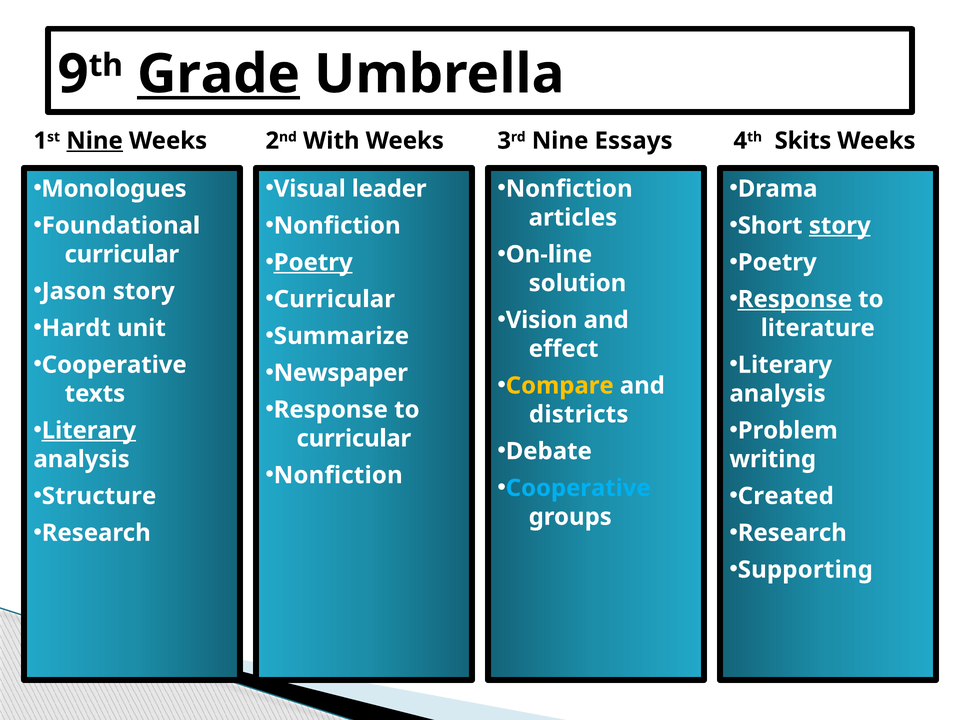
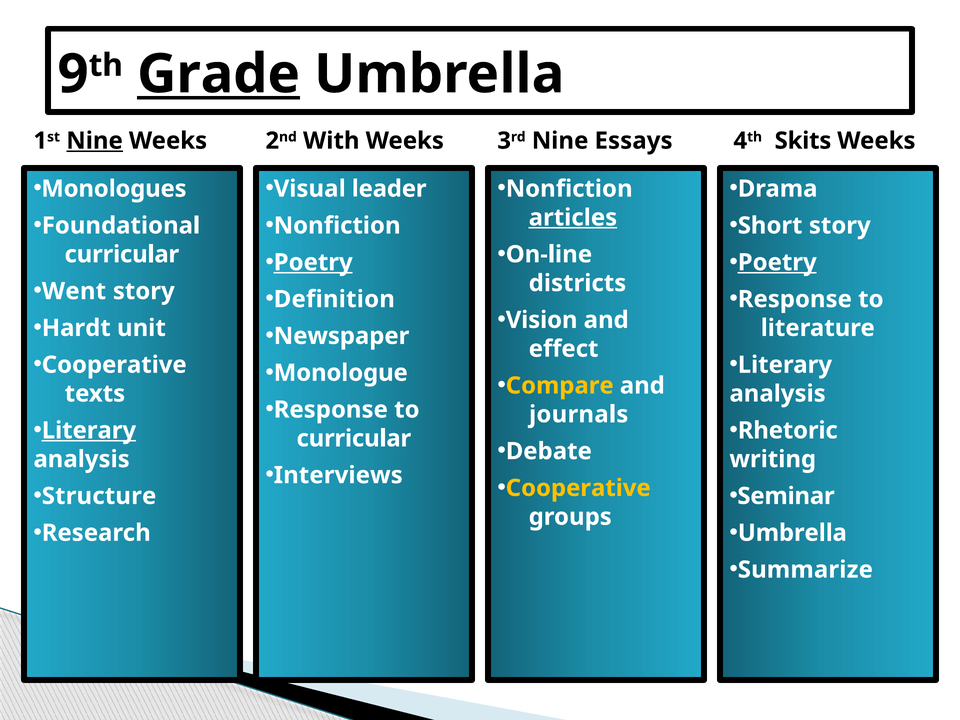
story underline: present -> none (840, 226)
articles underline: none -> present (573, 218)
Poetry underline: none -> present (777, 262)
Jason: Jason -> Went (74, 291)
solution: solution -> districts (577, 283)
Curricular: Curricular -> Definition (334, 299)
Response underline: present -> none (795, 299)
Summarize: Summarize -> Newspaper (342, 336)
Newspaper: Newspaper -> Monologue (341, 373)
districts: districts -> journals (579, 414)
Problem: Problem -> Rhetoric (788, 430)
Nonfiction: Nonfiction -> Interviews (338, 475)
Cooperative colour: light blue -> yellow (578, 488)
Created: Created -> Seminar (786, 496)
Research: Research -> Umbrella (792, 533)
Supporting: Supporting -> Summarize (805, 570)
